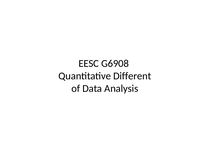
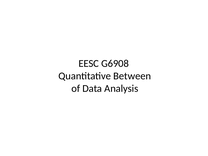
Different: Different -> Between (132, 76)
